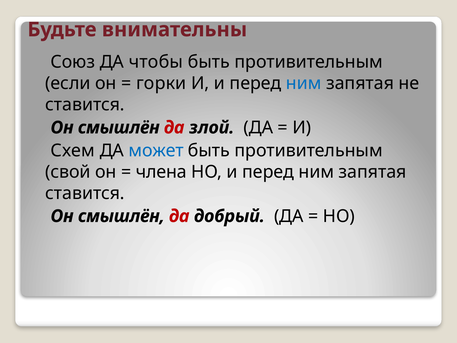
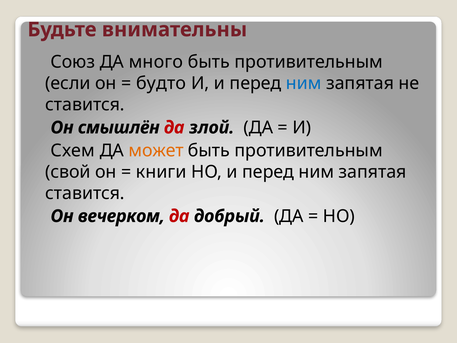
чтобы: чтобы -> много (156, 62)
горки: горки -> будто (161, 83)
может colour: blue -> orange (156, 150)
члена: члена -> книги (161, 172)
смышлён: смышлён -> вечерком (121, 216)
